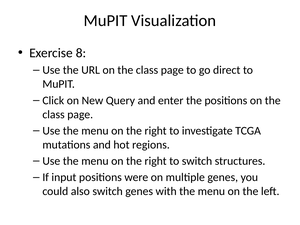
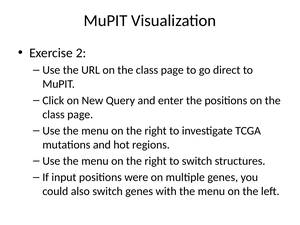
8: 8 -> 2 (81, 53)
